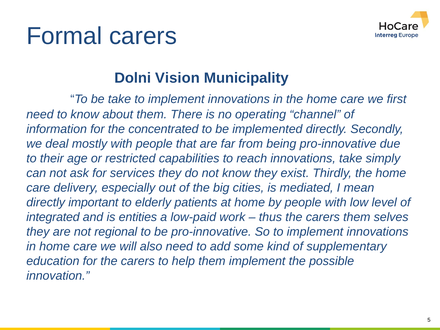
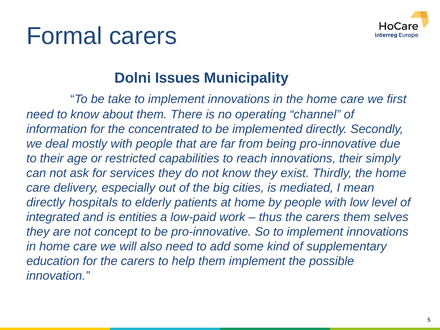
Vision: Vision -> Issues (178, 78)
innovations take: take -> their (351, 158)
important: important -> hospitals (93, 202)
regional: regional -> concept (116, 232)
